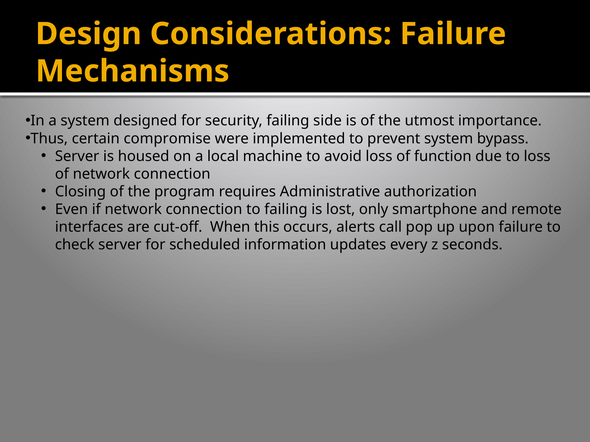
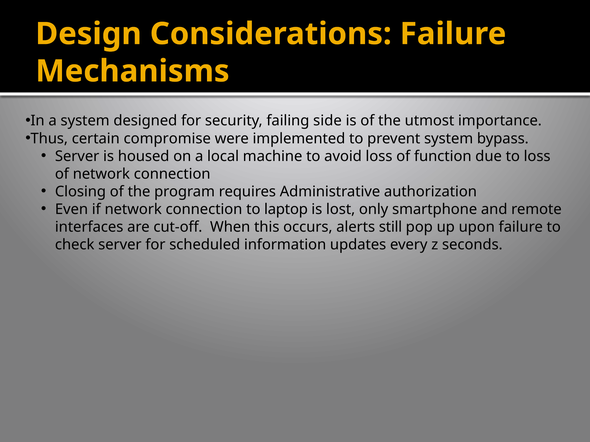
to failing: failing -> laptop (286, 209)
call: call -> still (391, 227)
